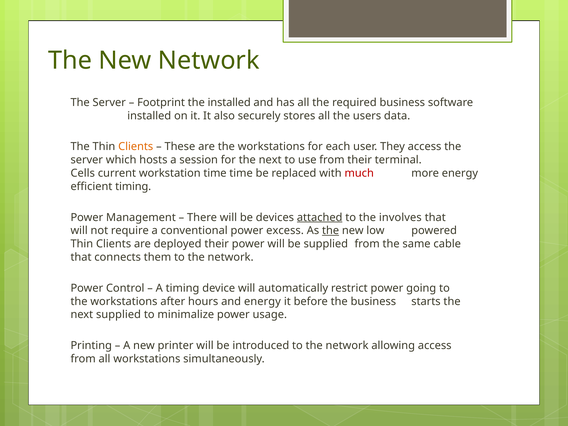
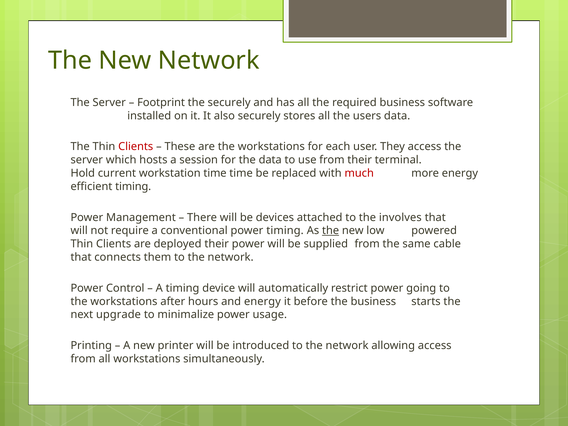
the installed: installed -> securely (229, 102)
Clients colour: orange -> red (136, 147)
for the next: next -> data (270, 160)
Cells: Cells -> Hold (83, 173)
attached underline: present -> none (320, 217)
power excess: excess -> timing (285, 231)
next supplied: supplied -> upgrade (118, 315)
